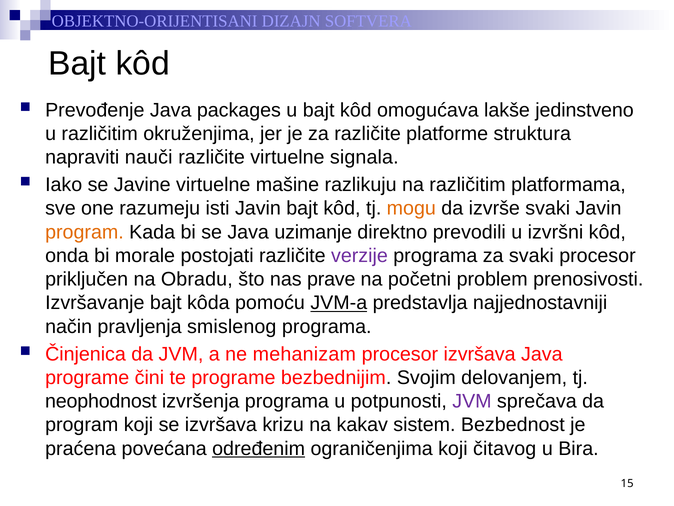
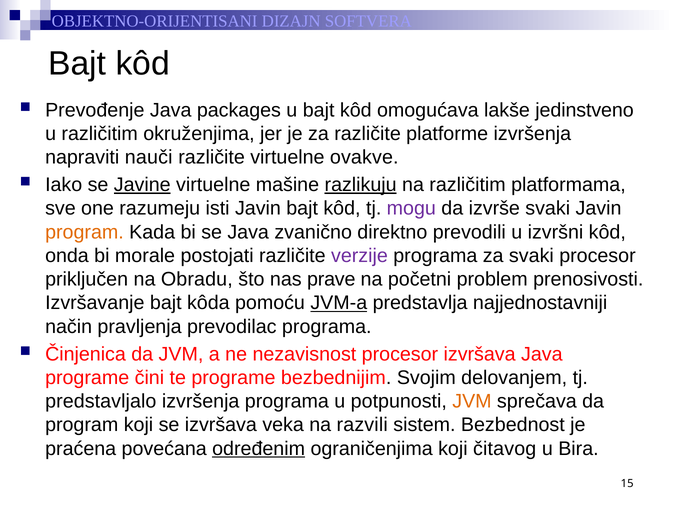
platforme struktura: struktura -> izvršenja (532, 134)
signala: signala -> ovakve (364, 157)
Javine underline: none -> present (142, 185)
razlikuju underline: none -> present (361, 185)
mogu colour: orange -> purple (411, 208)
uzimanje: uzimanje -> zvanično (313, 232)
smislenog: smislenog -> prevodilac (232, 326)
mehanizam: mehanizam -> nezavisnost (304, 354)
neophodnost: neophodnost -> predstavljalo (101, 401)
JVM colour: purple -> orange (472, 401)
krizu: krizu -> veka (283, 424)
kakav: kakav -> razvili (362, 424)
